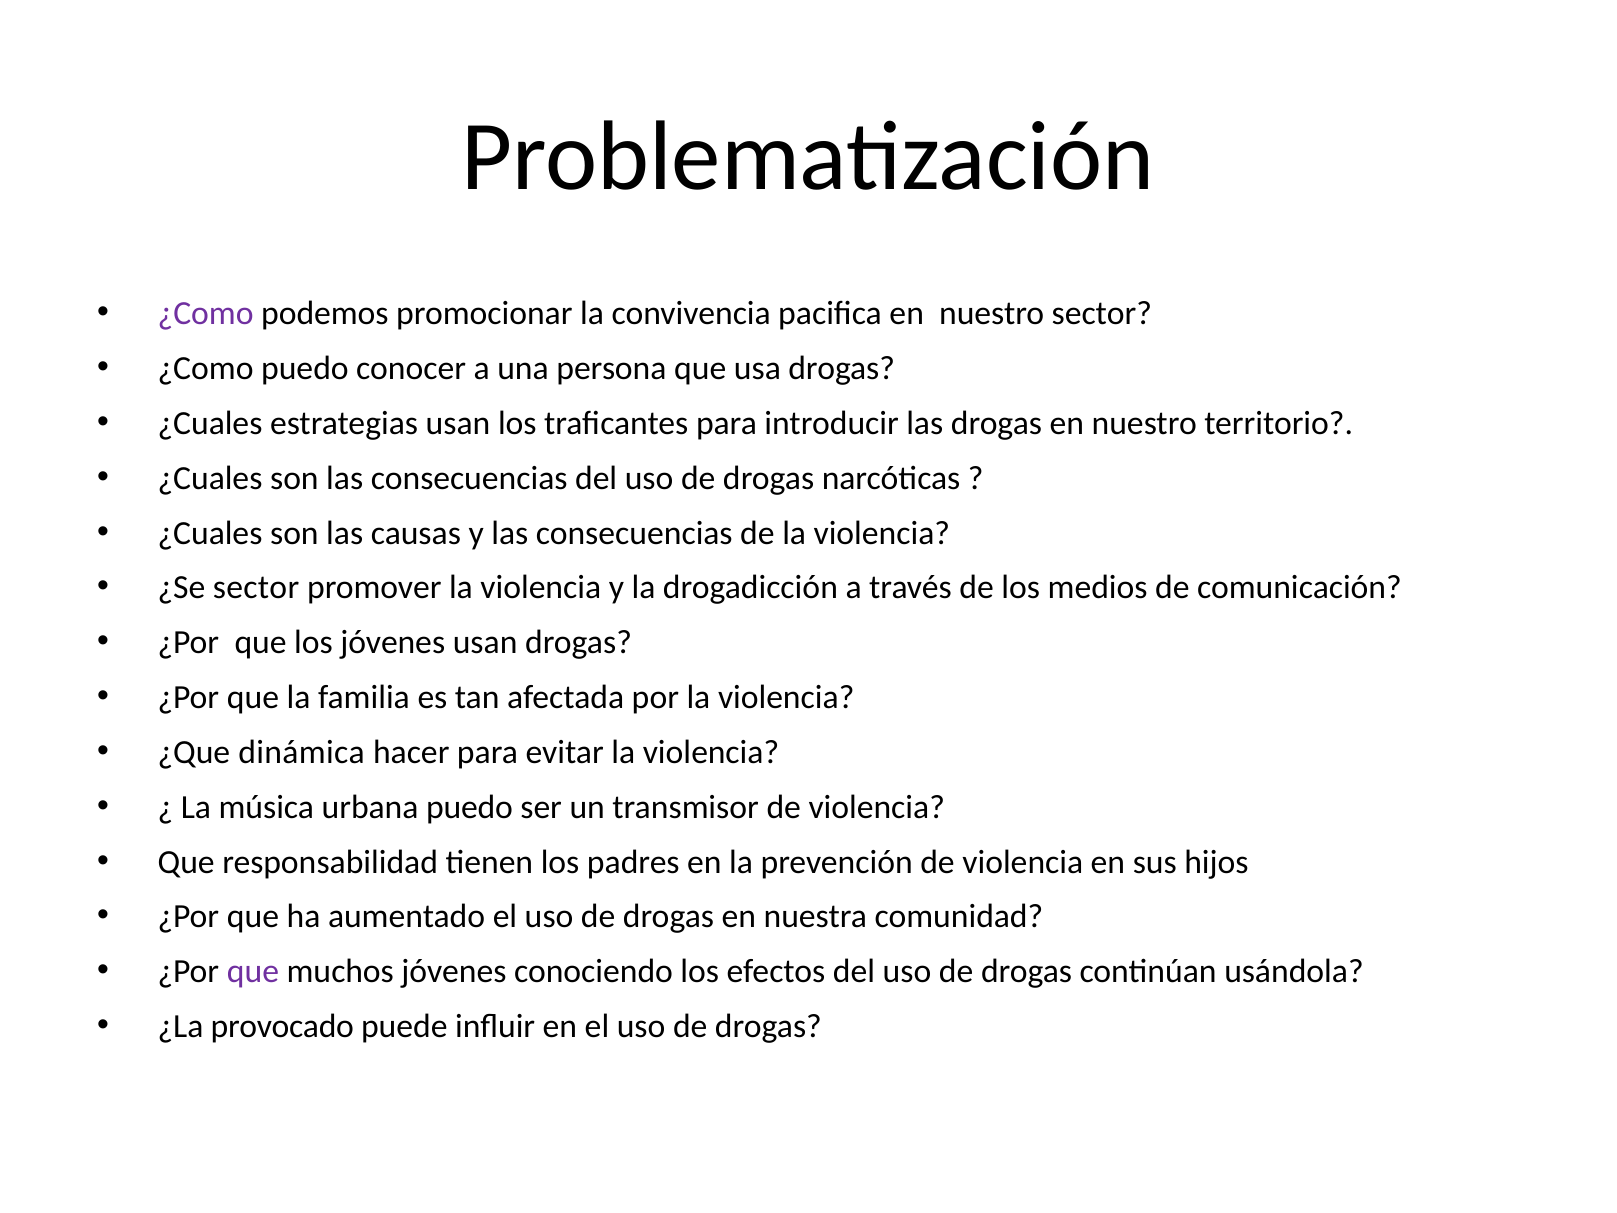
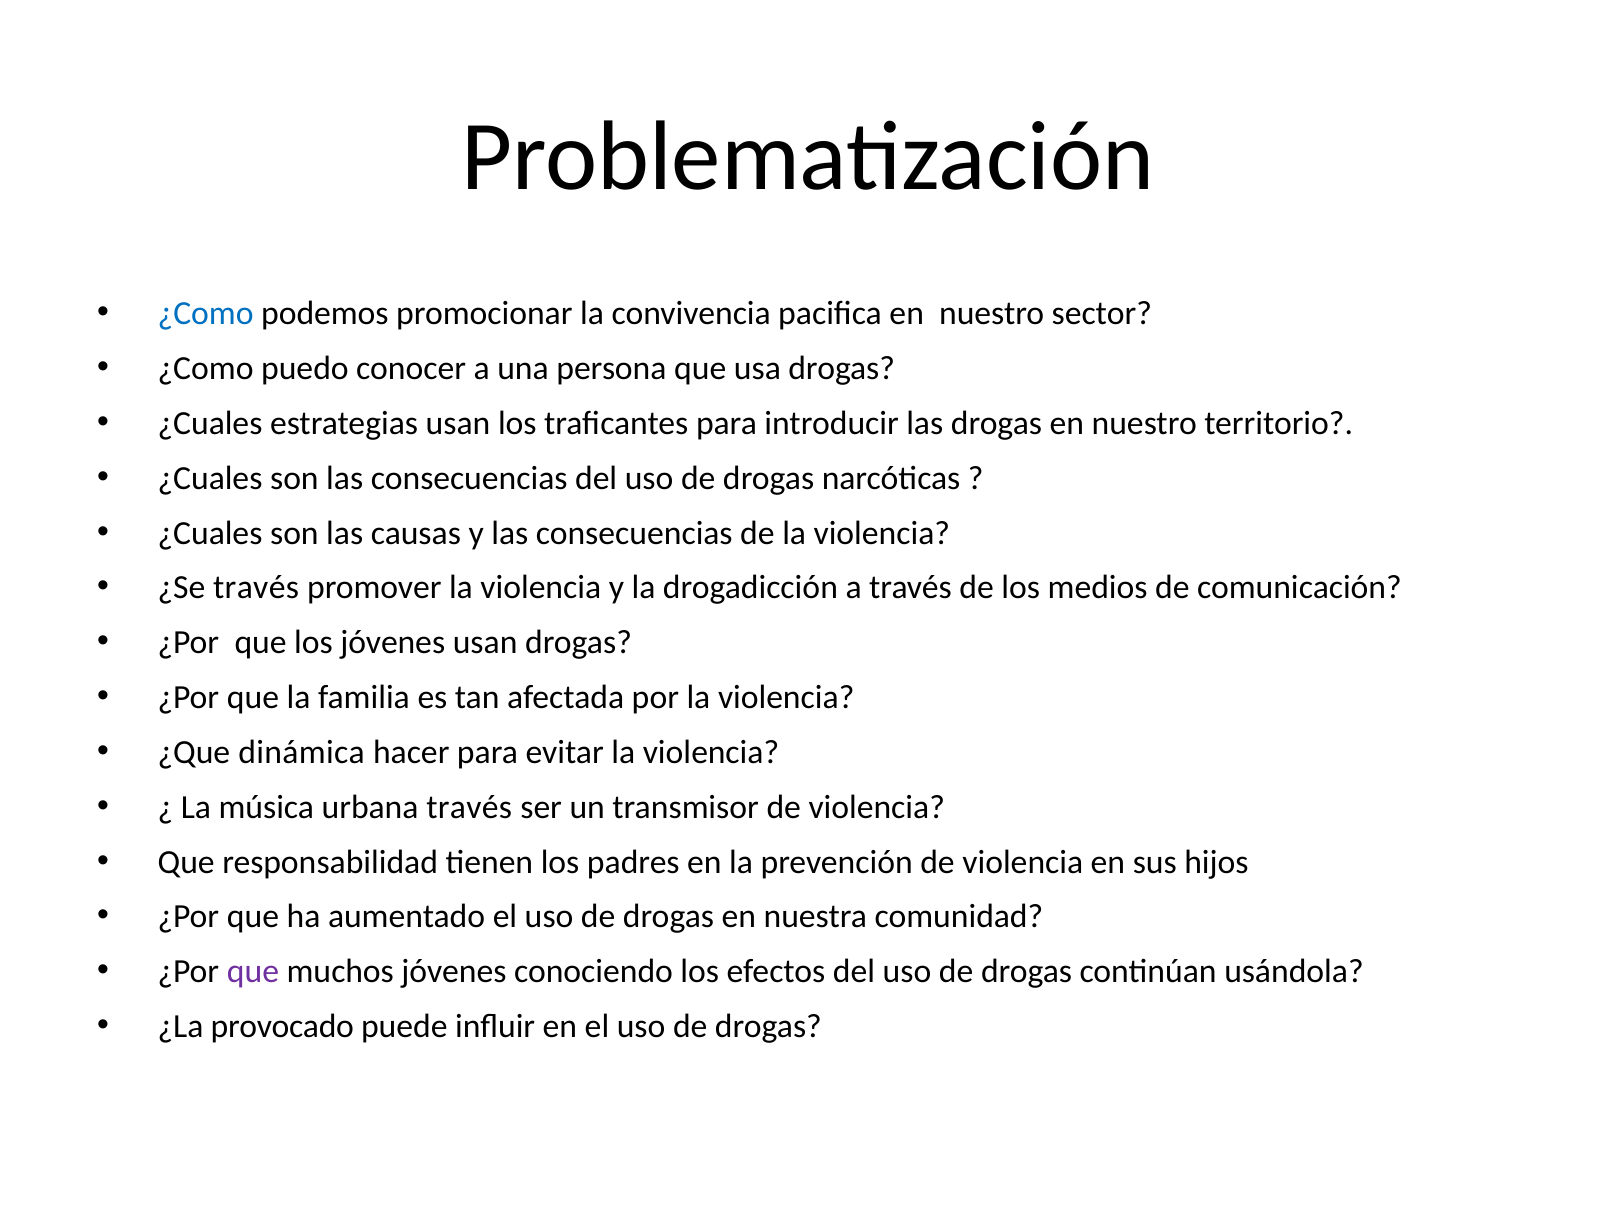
¿Como colour: purple -> blue (206, 314)
¿Se sector: sector -> través (256, 588)
urbana puedo: puedo -> través (469, 807)
